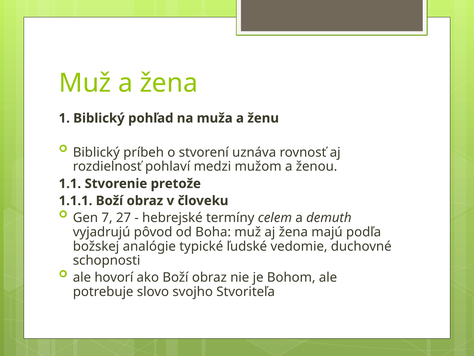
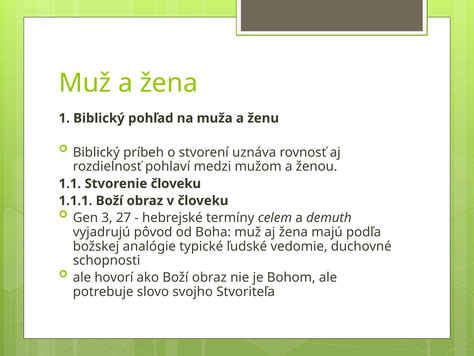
Stvorenie pretože: pretože -> človeku (176, 183)
7: 7 -> 3 (107, 218)
